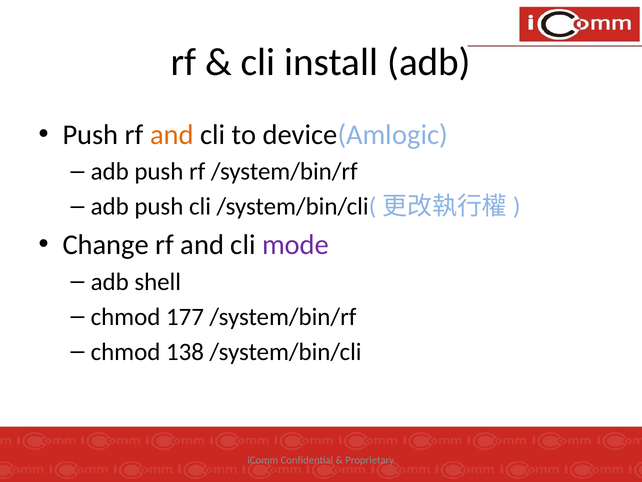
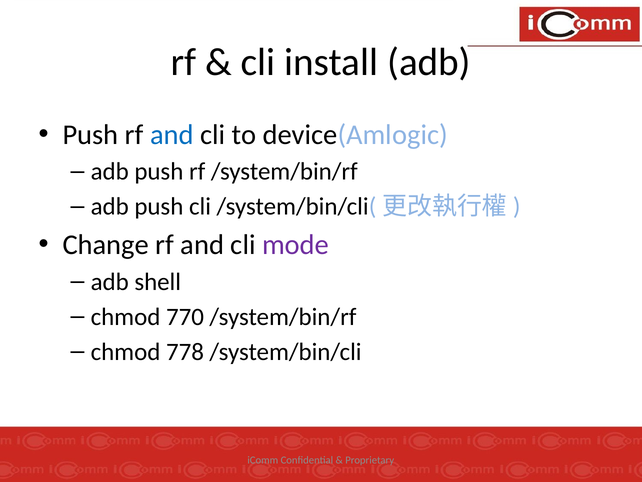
and colour: orange -> blue (172, 135)
177: 177 -> 770 (185, 316)
138: 138 -> 778 (185, 351)
